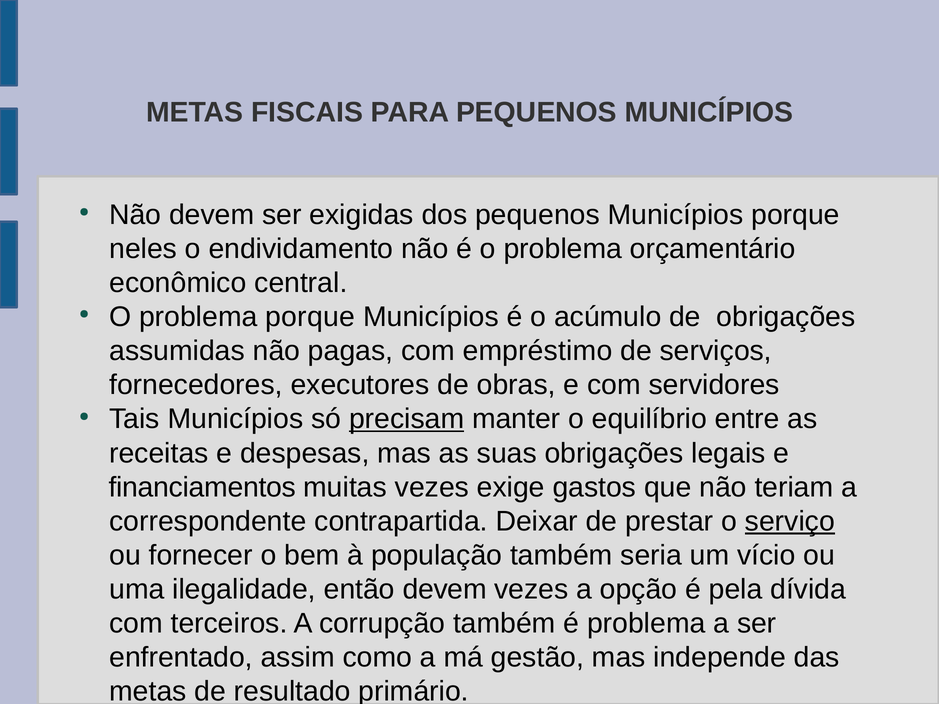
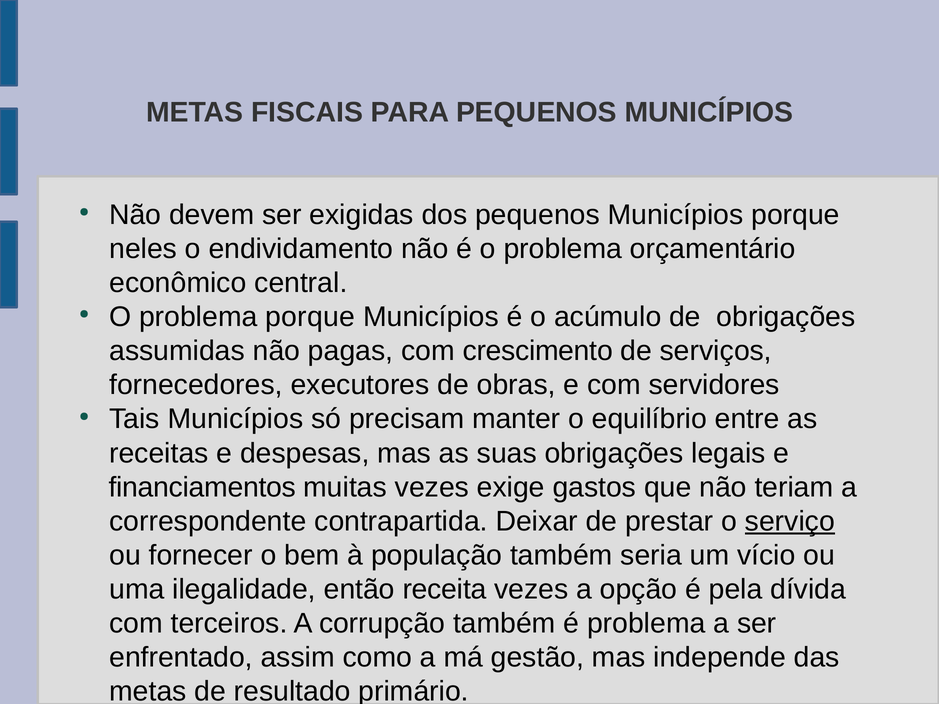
empréstimo: empréstimo -> crescimento (538, 351)
precisam underline: present -> none (407, 419)
então devem: devem -> receita (445, 590)
